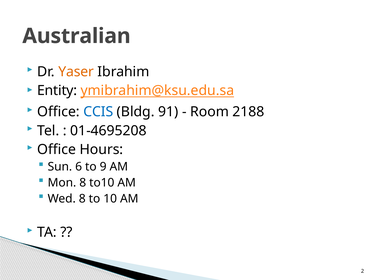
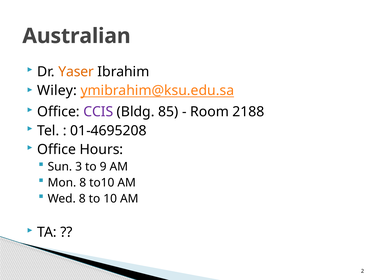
Entity: Entity -> Wiley (57, 91)
CCIS colour: blue -> purple (98, 112)
91: 91 -> 85 (168, 112)
6: 6 -> 3 (79, 166)
